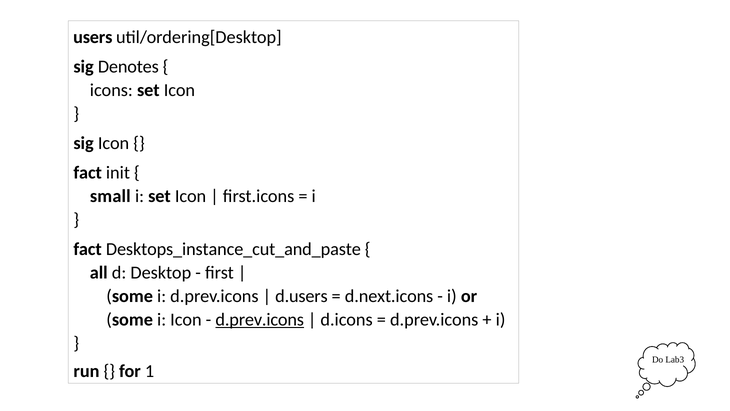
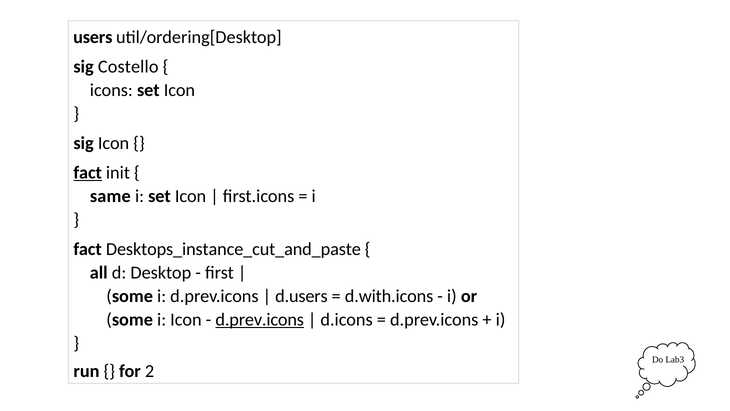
Denotes: Denotes -> Costello (128, 67)
fact underline: none -> present (88, 173)
small: small -> same (110, 196)
d.next.icons: d.next.icons -> d.with.icons (389, 296)
1: 1 -> 2 (150, 371)
